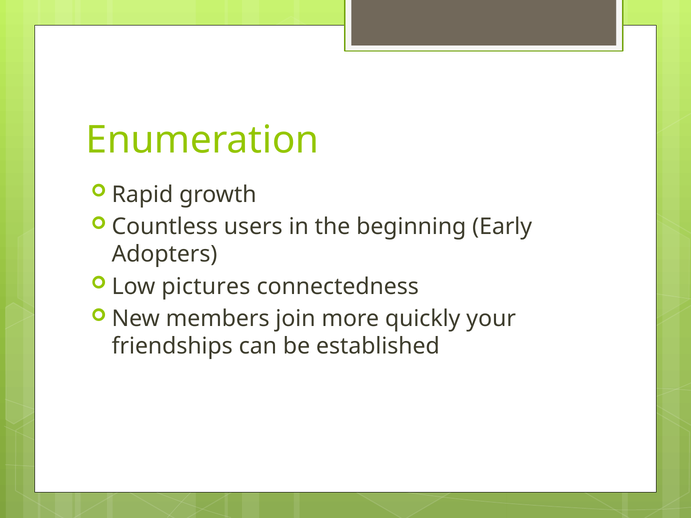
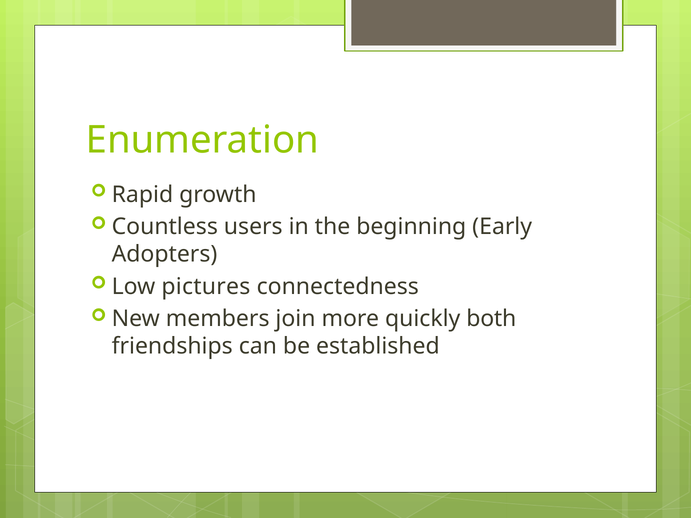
your: your -> both (491, 319)
